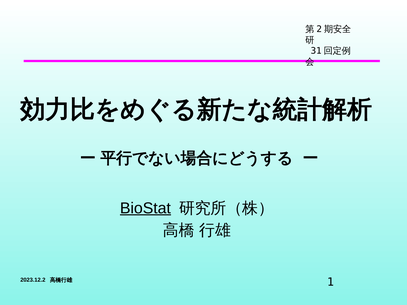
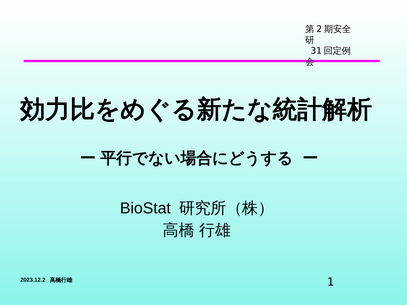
BioStat underline: present -> none (145, 208)
